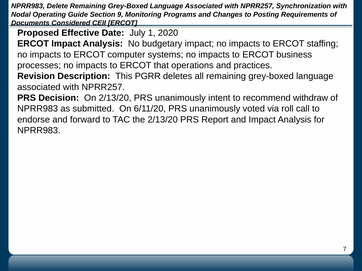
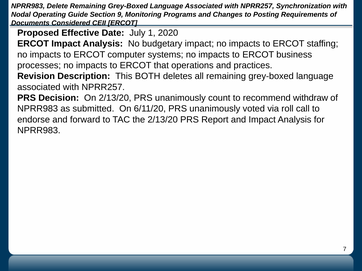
PGRR: PGRR -> BOTH (148, 76)
intent: intent -> count (219, 98)
